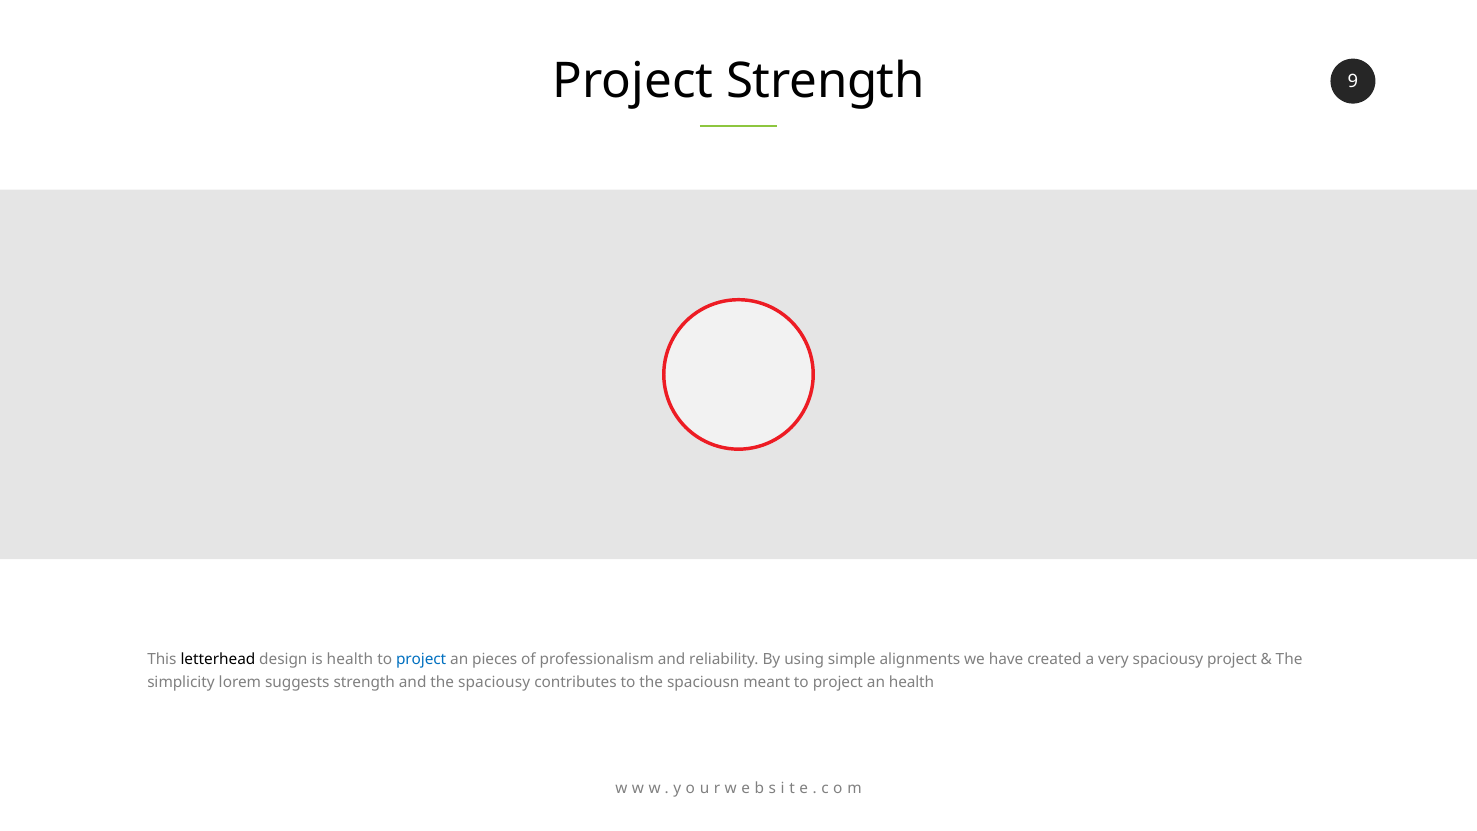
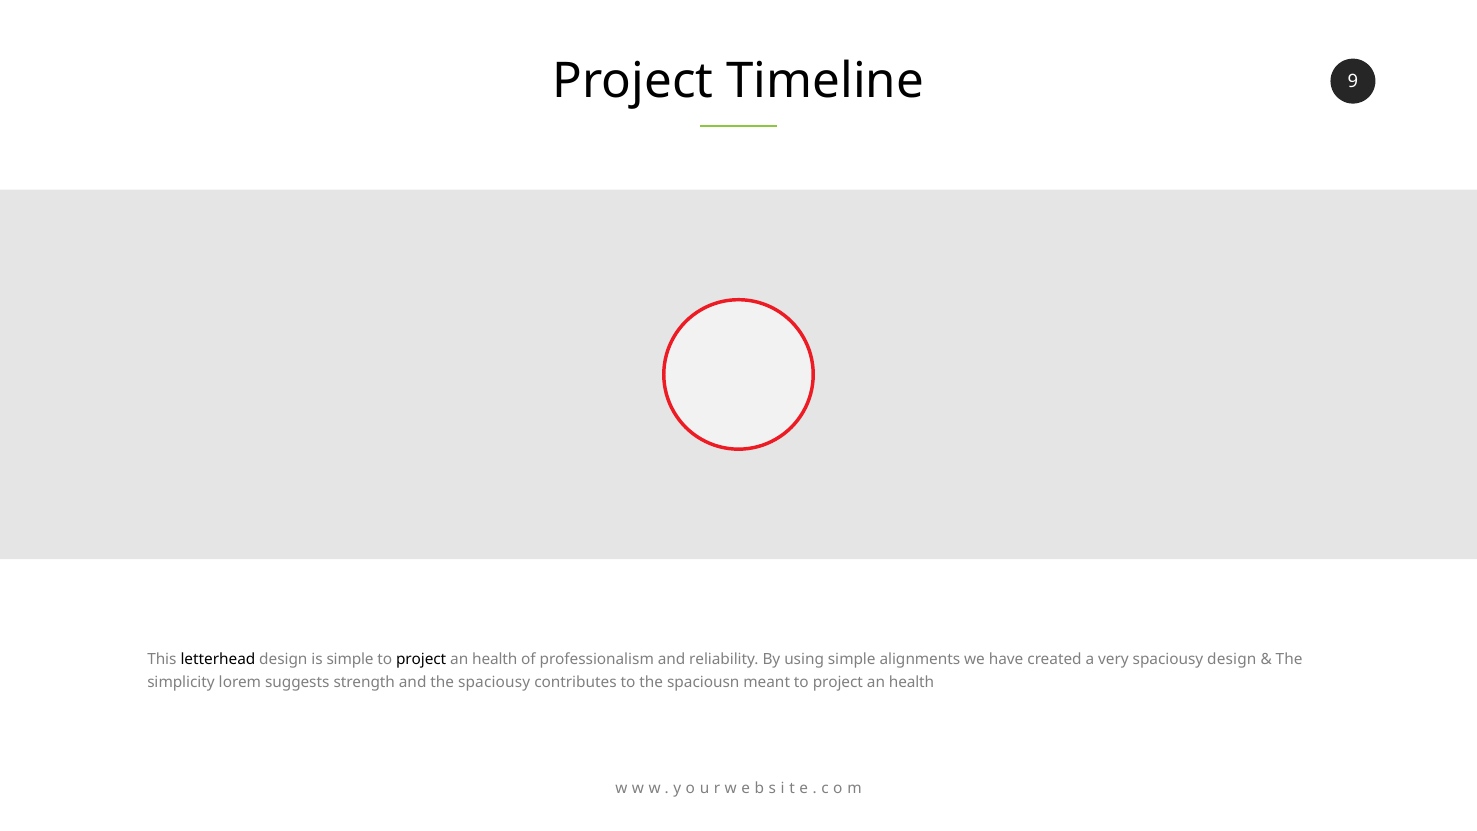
Project Strength: Strength -> Timeline (825, 81)
is health: health -> simple (350, 660)
project colour: blue -> black (421, 660)
pieces: pieces -> health (495, 660)
spaciousy project: project -> design (1232, 660)
